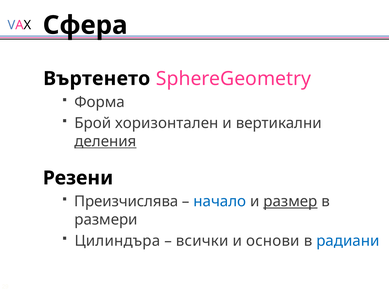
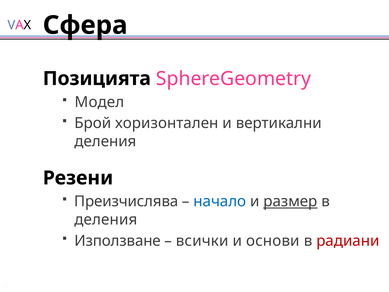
Въртенето: Въртенето -> Позицията (97, 79)
Форма: Форма -> Модел (100, 102)
деления underline: present -> none (105, 141)
размери: размери -> деления (106, 219)
Цилиндъра: Цилиндъра -> Използване (118, 241)
радиани colour: blue -> red (348, 241)
